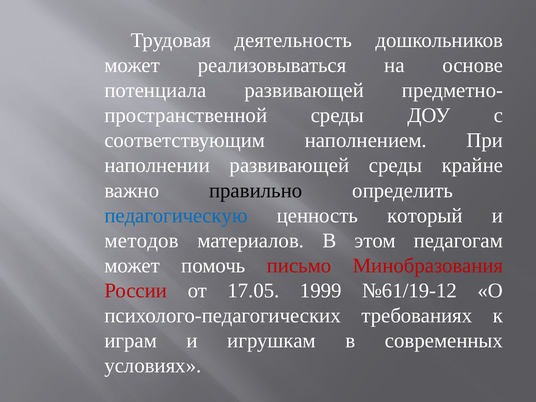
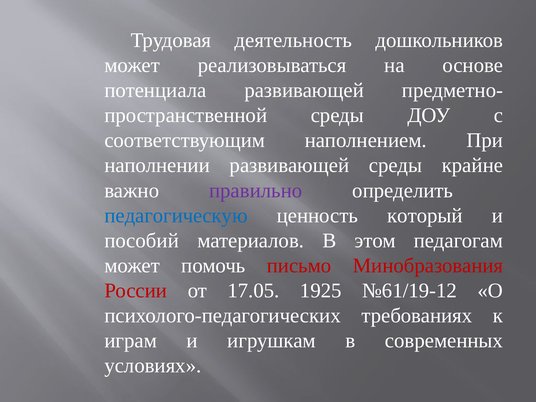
правильно colour: black -> purple (256, 190)
методов: методов -> пособий (142, 241)
1999: 1999 -> 1925 (321, 291)
